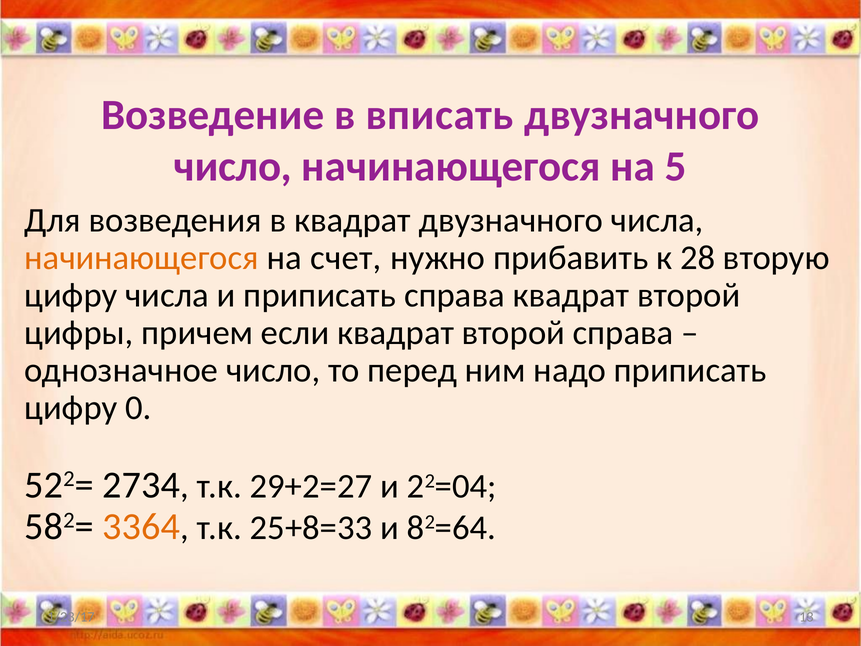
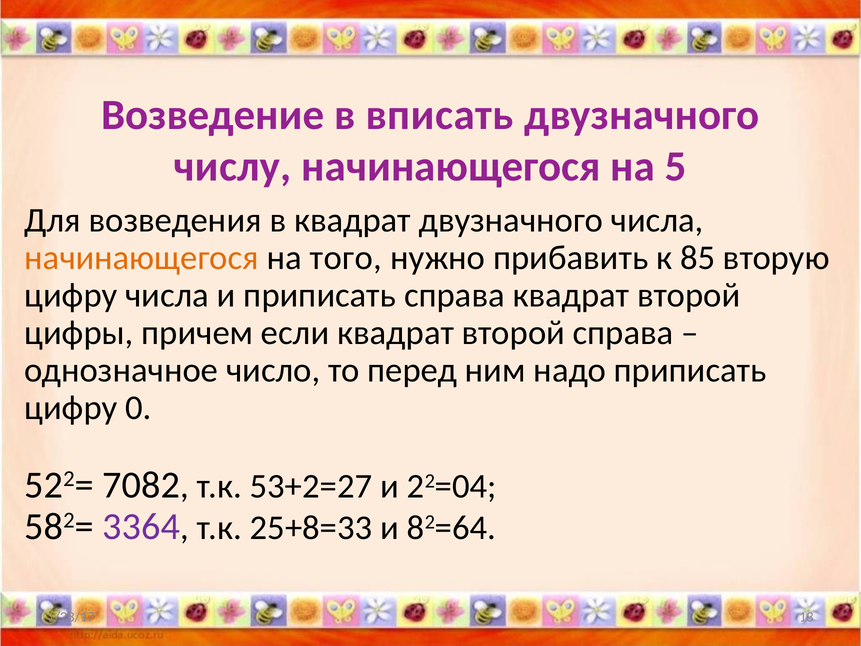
число: число -> числу (233, 167)
счет: счет -> того (346, 258)
28: 28 -> 85 (698, 258)
2734: 2734 -> 7082 (141, 485)
29+2=27: 29+2=27 -> 53+2=27 (311, 486)
3364 colour: orange -> purple (141, 526)
